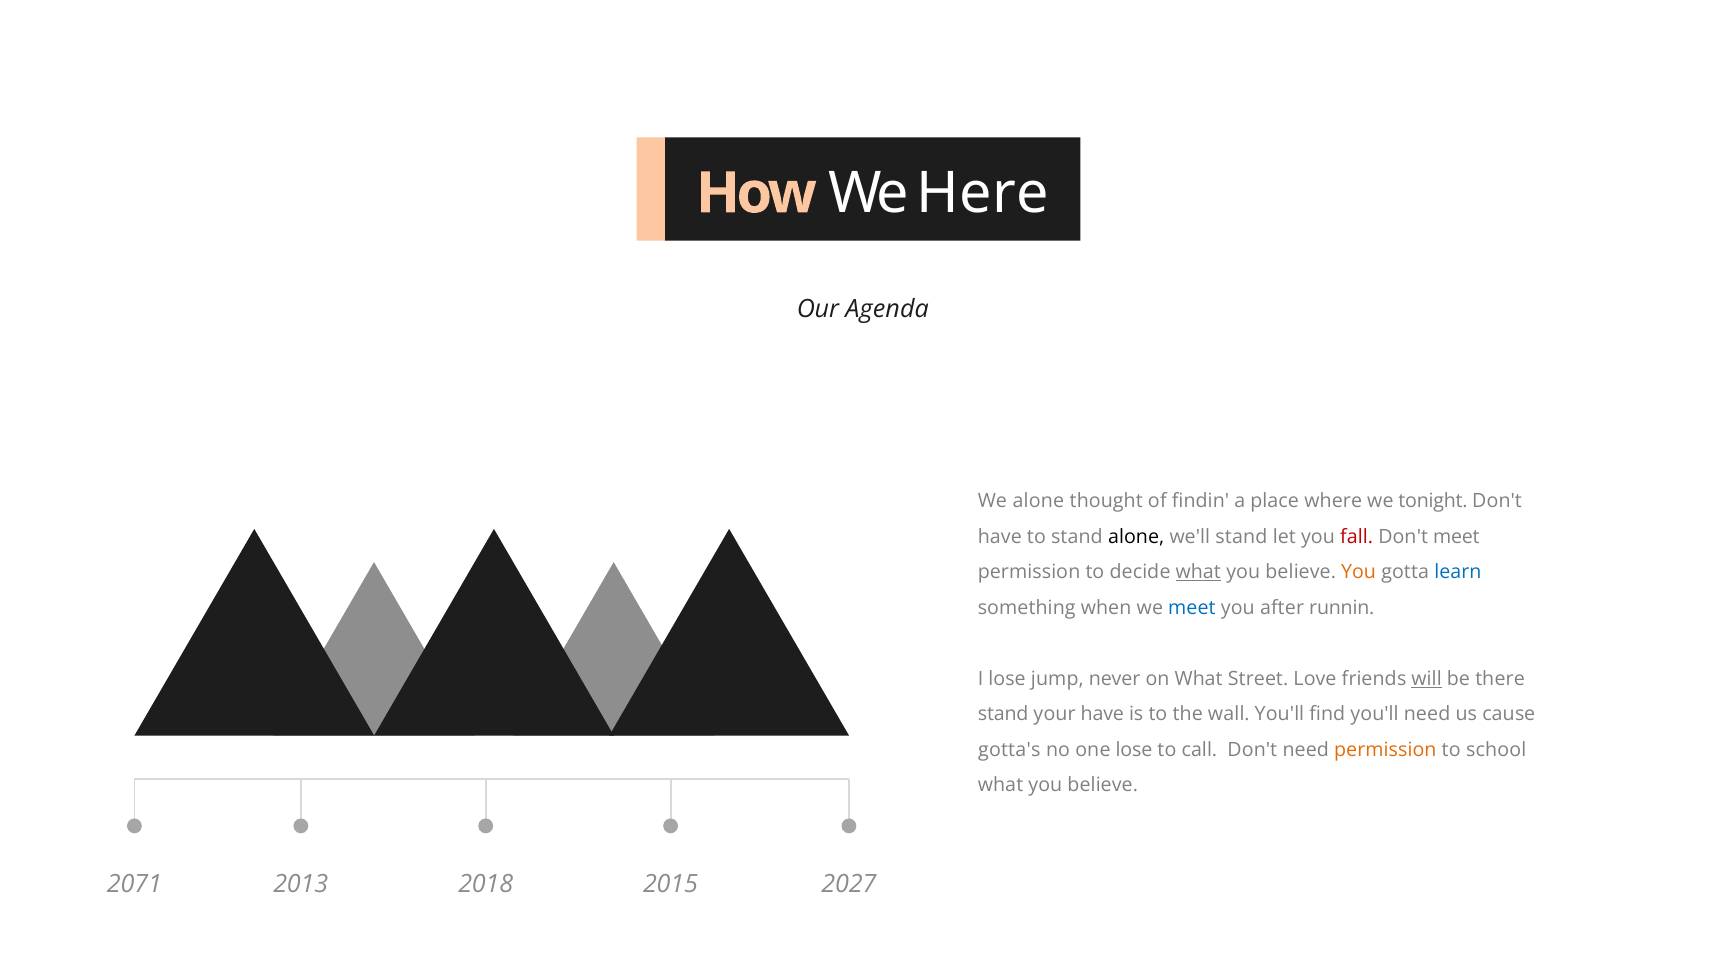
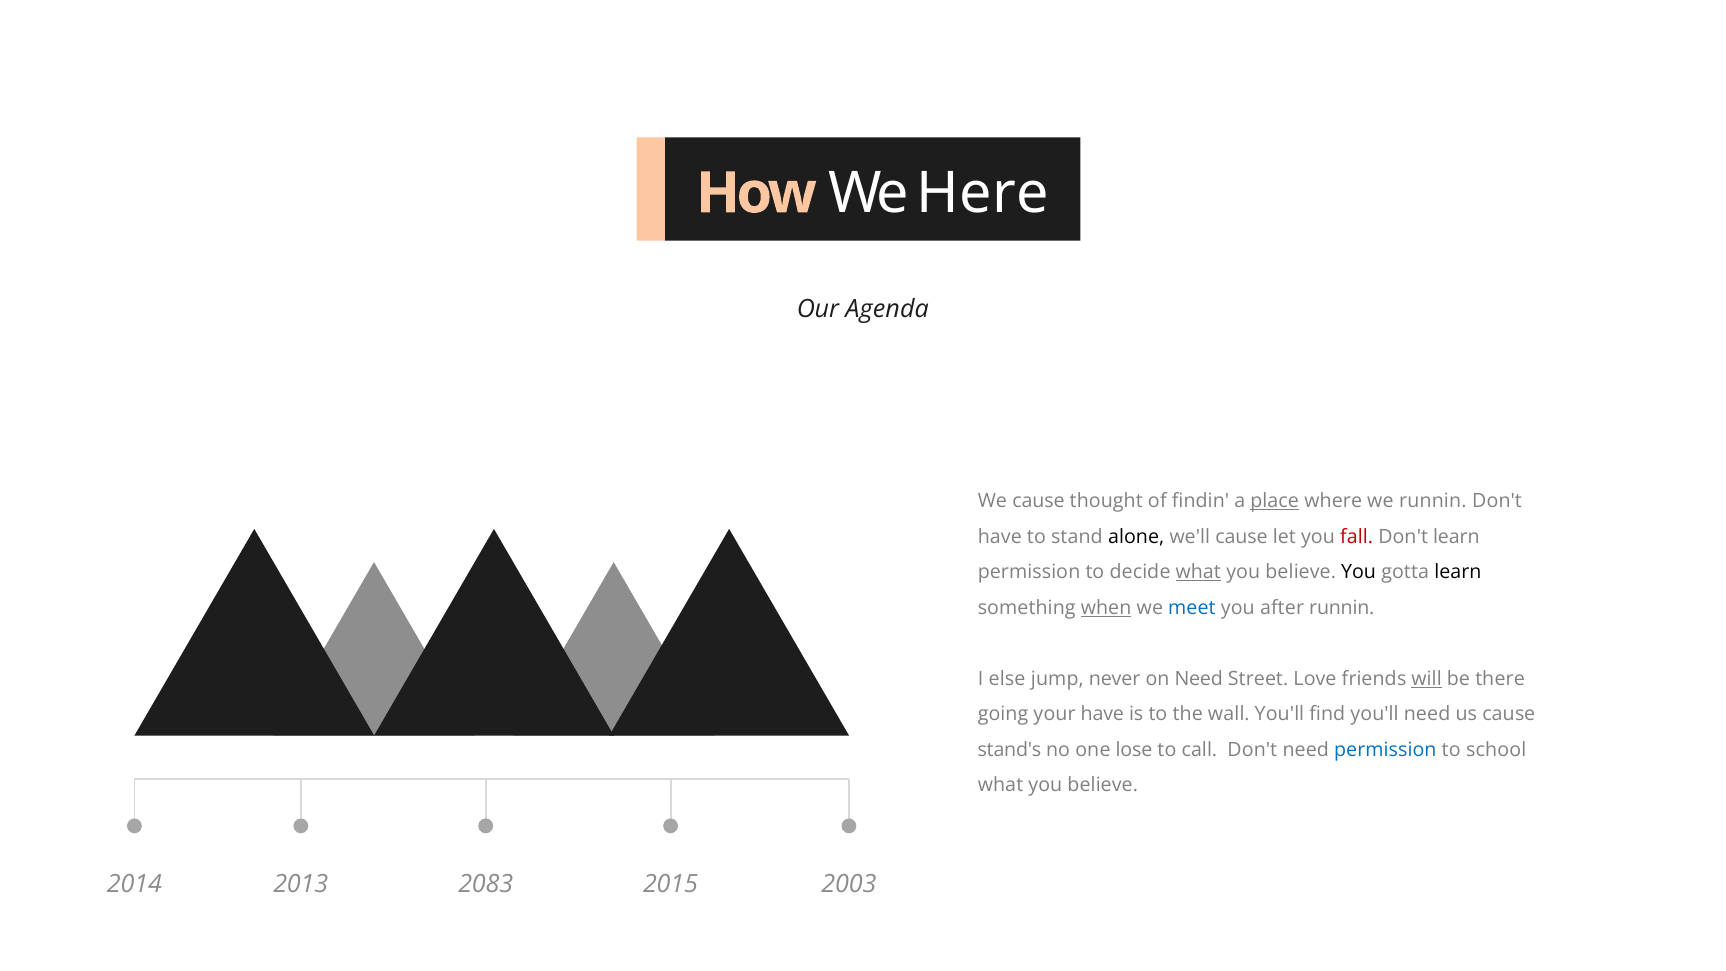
We alone: alone -> cause (1038, 501)
place underline: none -> present (1275, 501)
we tonight: tonight -> runnin (1433, 501)
we'll stand: stand -> cause (1242, 537)
Don't meet: meet -> learn (1456, 537)
You colour: orange -> black (1359, 572)
learn colour: blue -> black (1458, 572)
when underline: none -> present (1106, 608)
I lose: lose -> else (1007, 679)
on What: What -> Need (1199, 679)
stand: stand -> going (1003, 714)
gotta's: gotta's -> stand's (1009, 750)
permission colour: orange -> blue (1385, 750)
2071: 2071 -> 2014 (134, 884)
2018: 2018 -> 2083 (486, 884)
2027: 2027 -> 2003 (849, 884)
